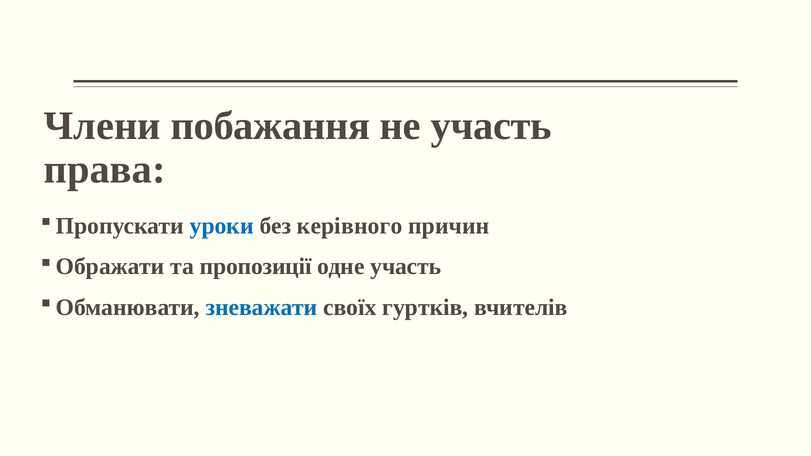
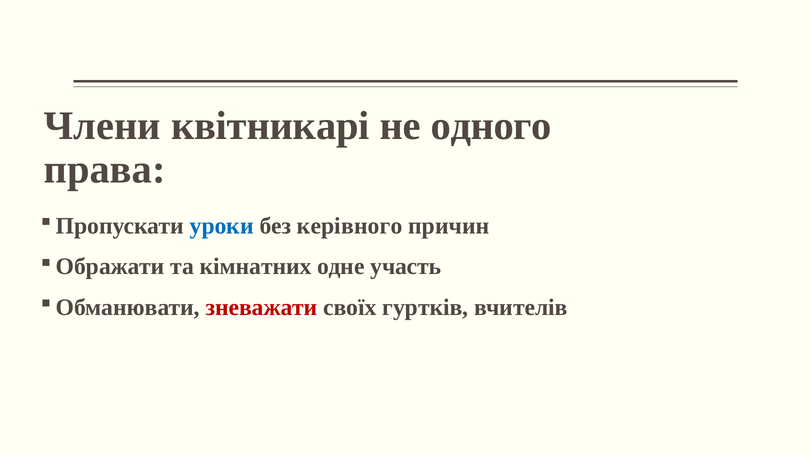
побажання: побажання -> квітникарі (270, 126)
не участь: участь -> одного (491, 126)
пропозиції: пропозиції -> кімнатних (256, 267)
зневажати colour: blue -> red (262, 307)
